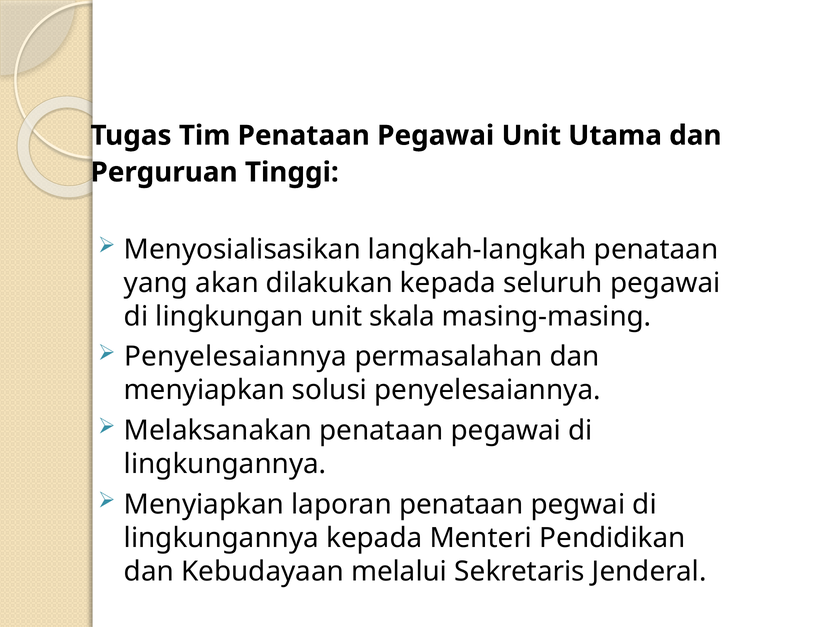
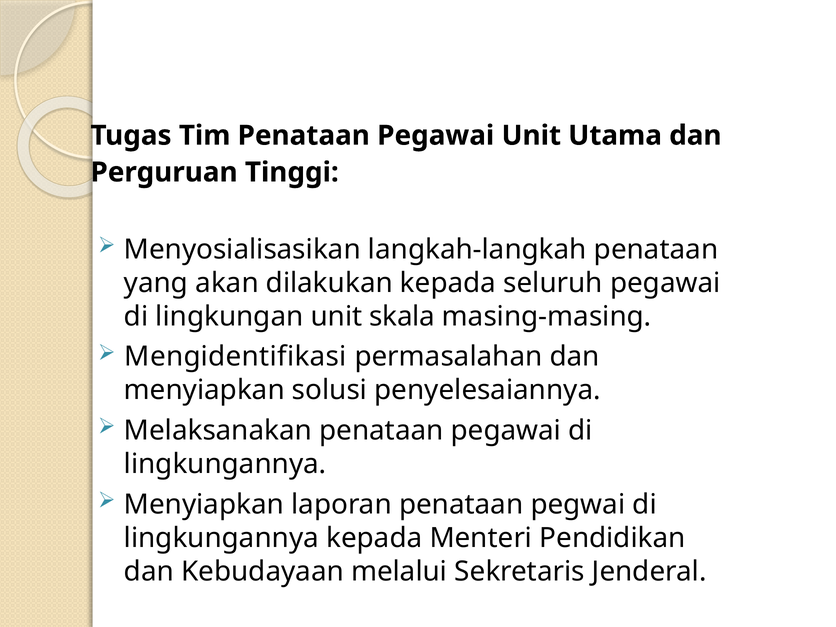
Penyelesaiannya: Penyelesaiannya -> Mengidentifikasi (235, 357)
